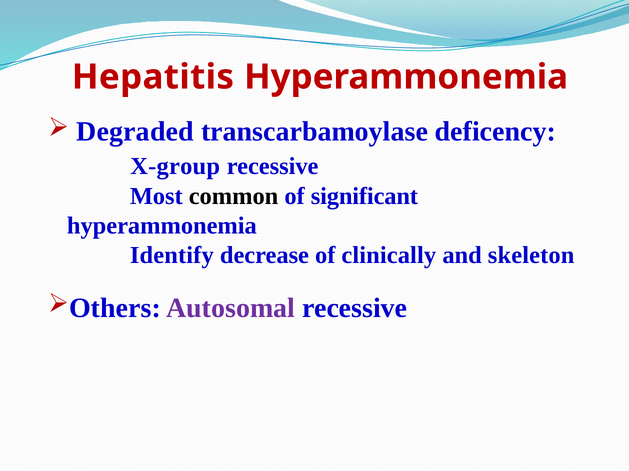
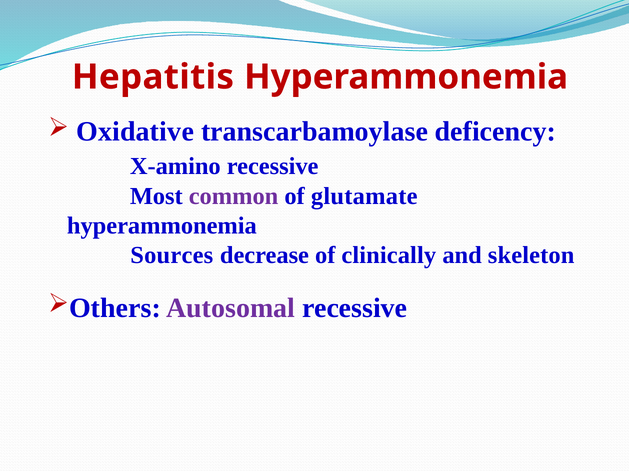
Degraded: Degraded -> Oxidative (135, 132)
X-group: X-group -> X-amino (175, 167)
common colour: black -> purple (234, 197)
significant: significant -> glutamate (364, 197)
Identify: Identify -> Sources (172, 255)
